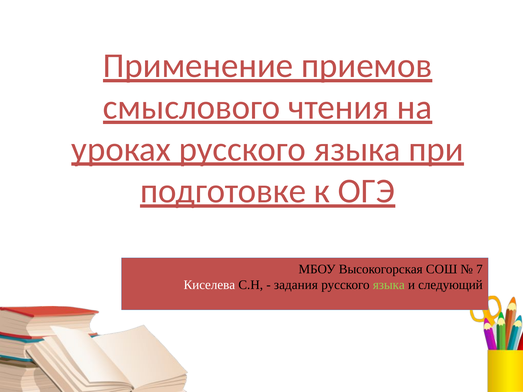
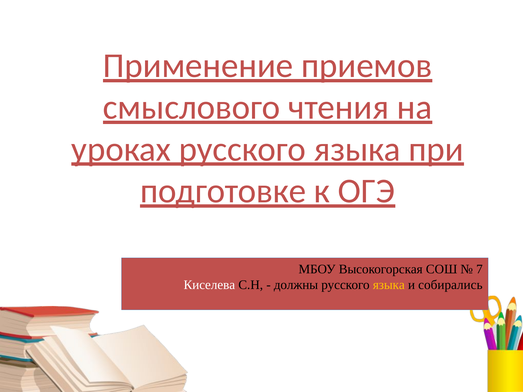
задания: задания -> должны (296, 285)
языка colour: light green -> yellow (389, 285)
следующий: следующий -> собирались (450, 285)
